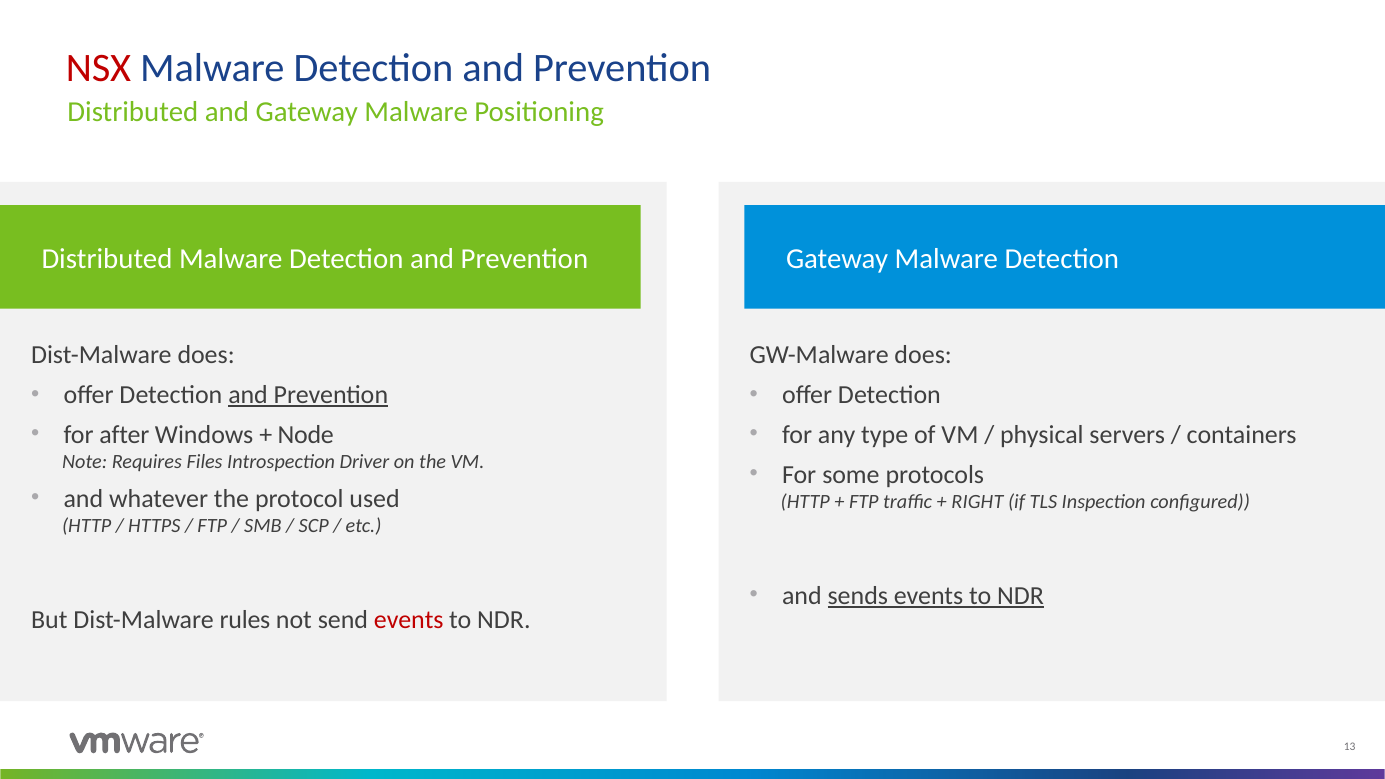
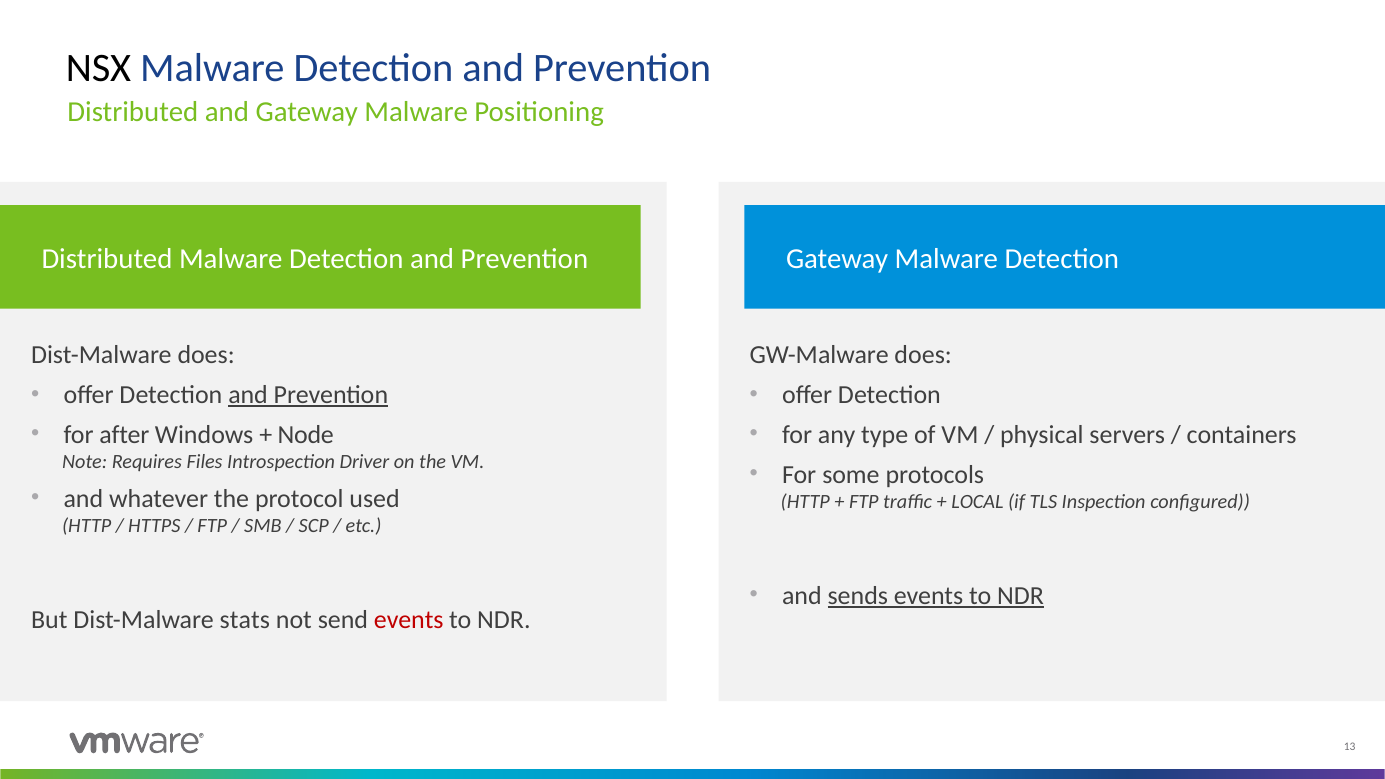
NSX colour: red -> black (99, 68)
RIGHT: RIGHT -> LOCAL (977, 502)
rules: rules -> stats (245, 620)
